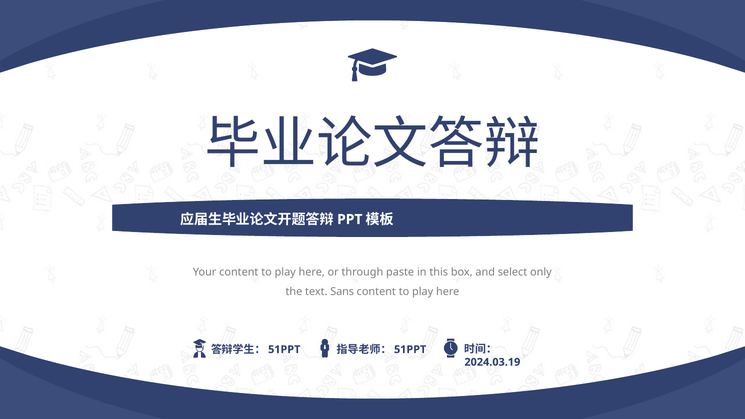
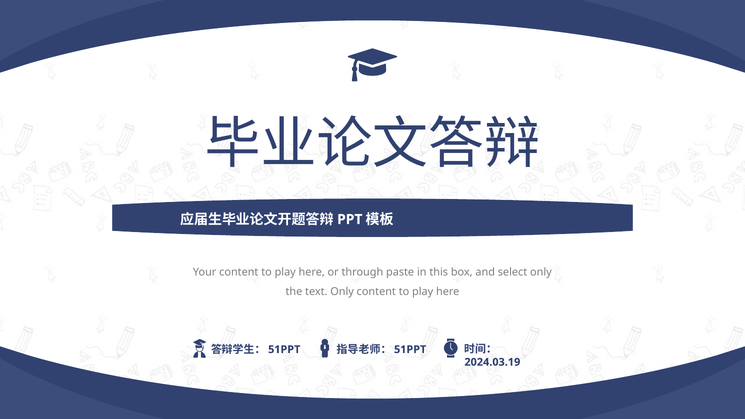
text Sans: Sans -> Only (342, 292)
